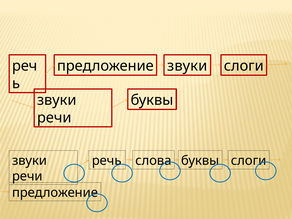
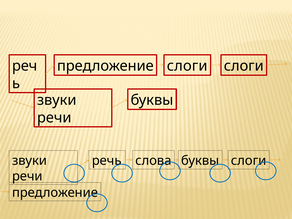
звуки: звуки -> слоги (187, 66)
